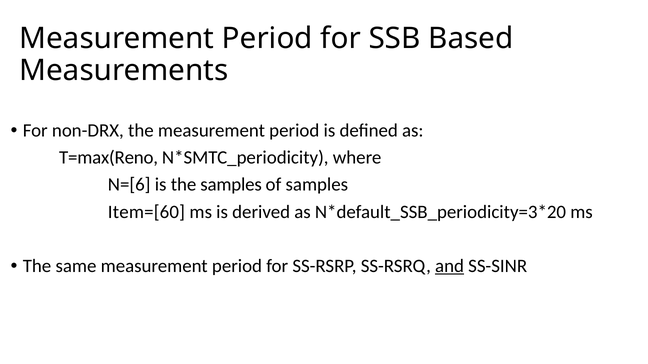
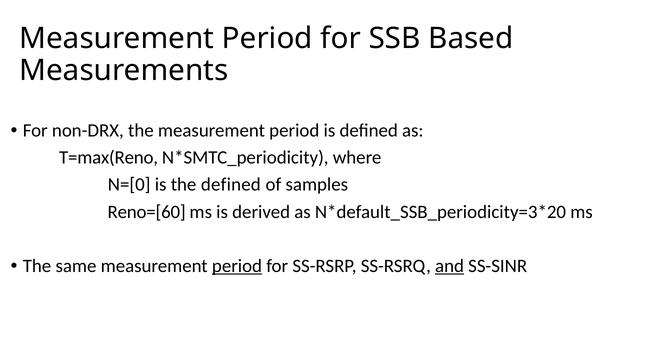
N=[6: N=[6 -> N=[0 (129, 185)
the samples: samples -> defined (231, 185)
Item=[60: Item=[60 -> Reno=[60 (147, 212)
period underline: none -> present (237, 266)
